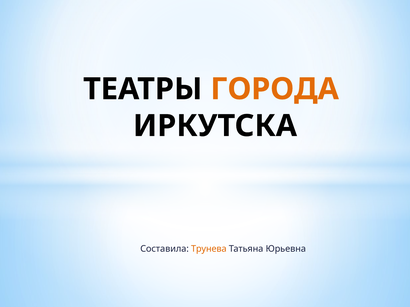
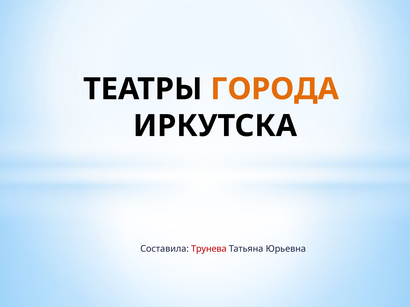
Трунева colour: orange -> red (209, 249)
